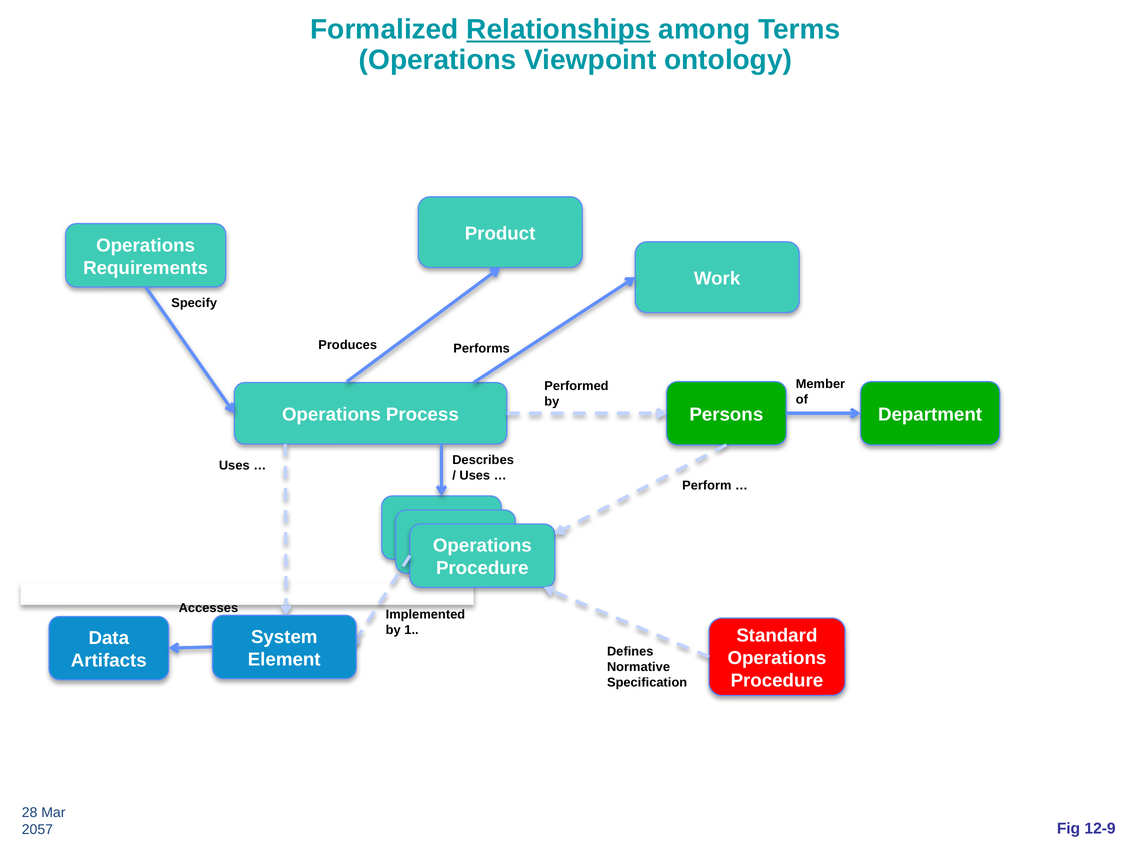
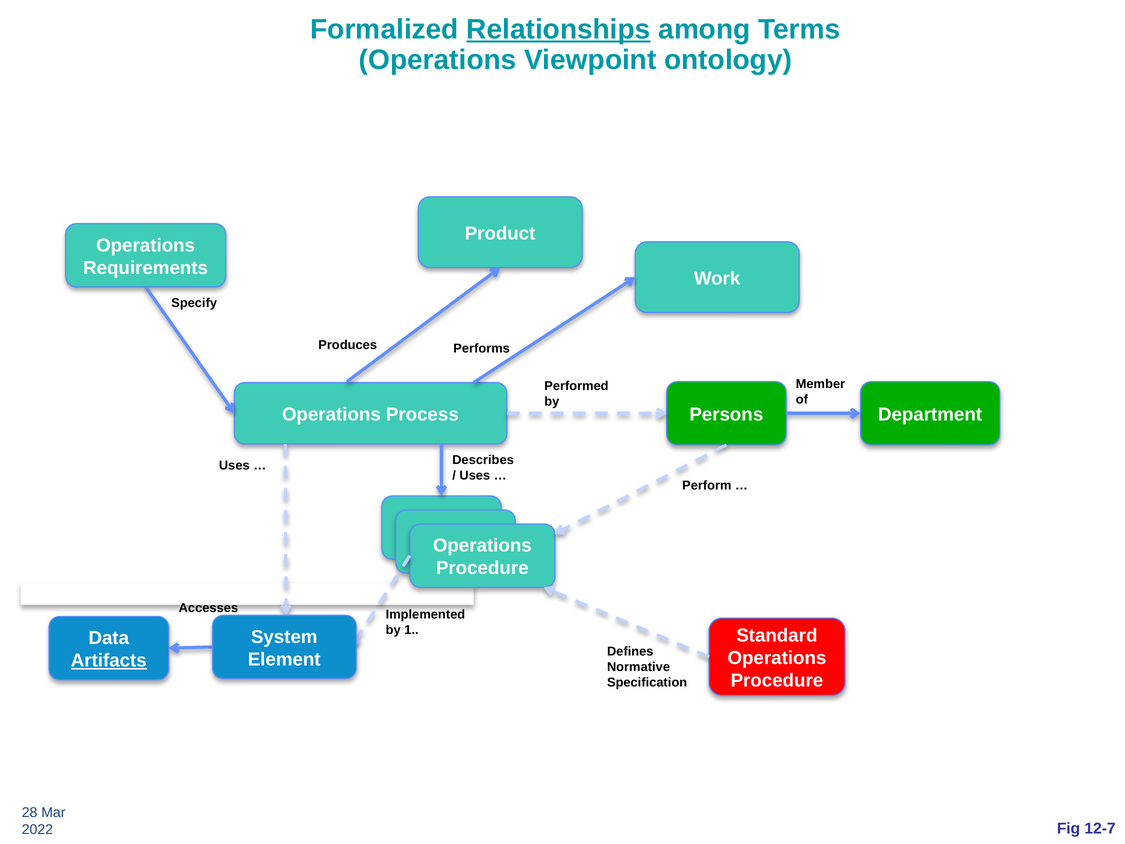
Artifacts underline: none -> present (109, 660)
12-9: 12-9 -> 12-7 (1100, 828)
2057: 2057 -> 2022 (37, 829)
